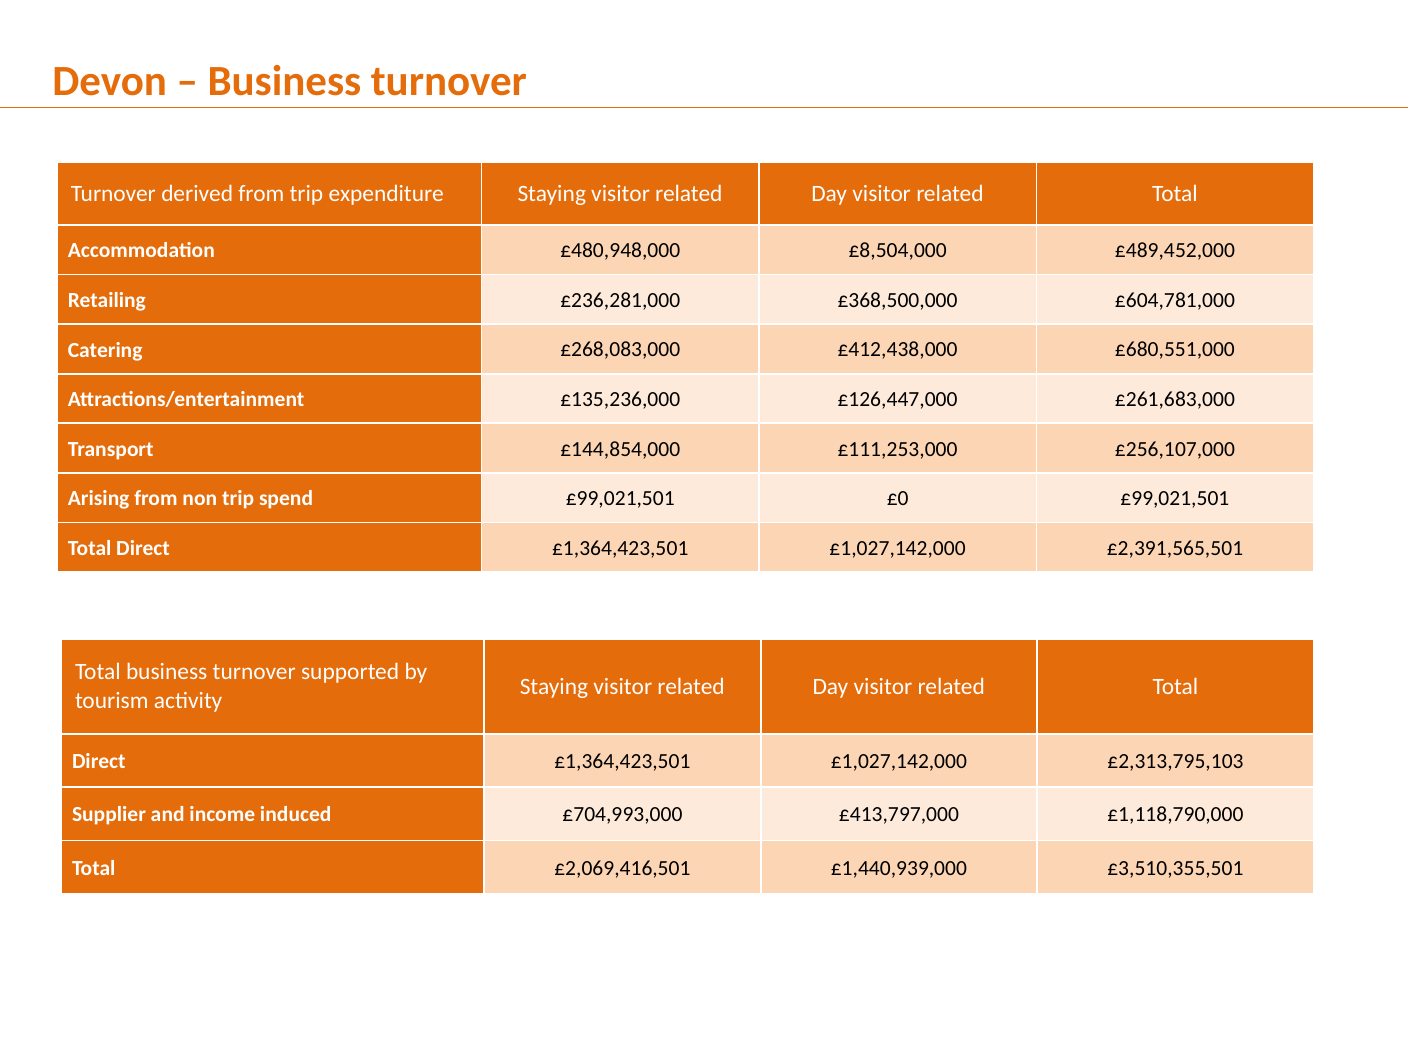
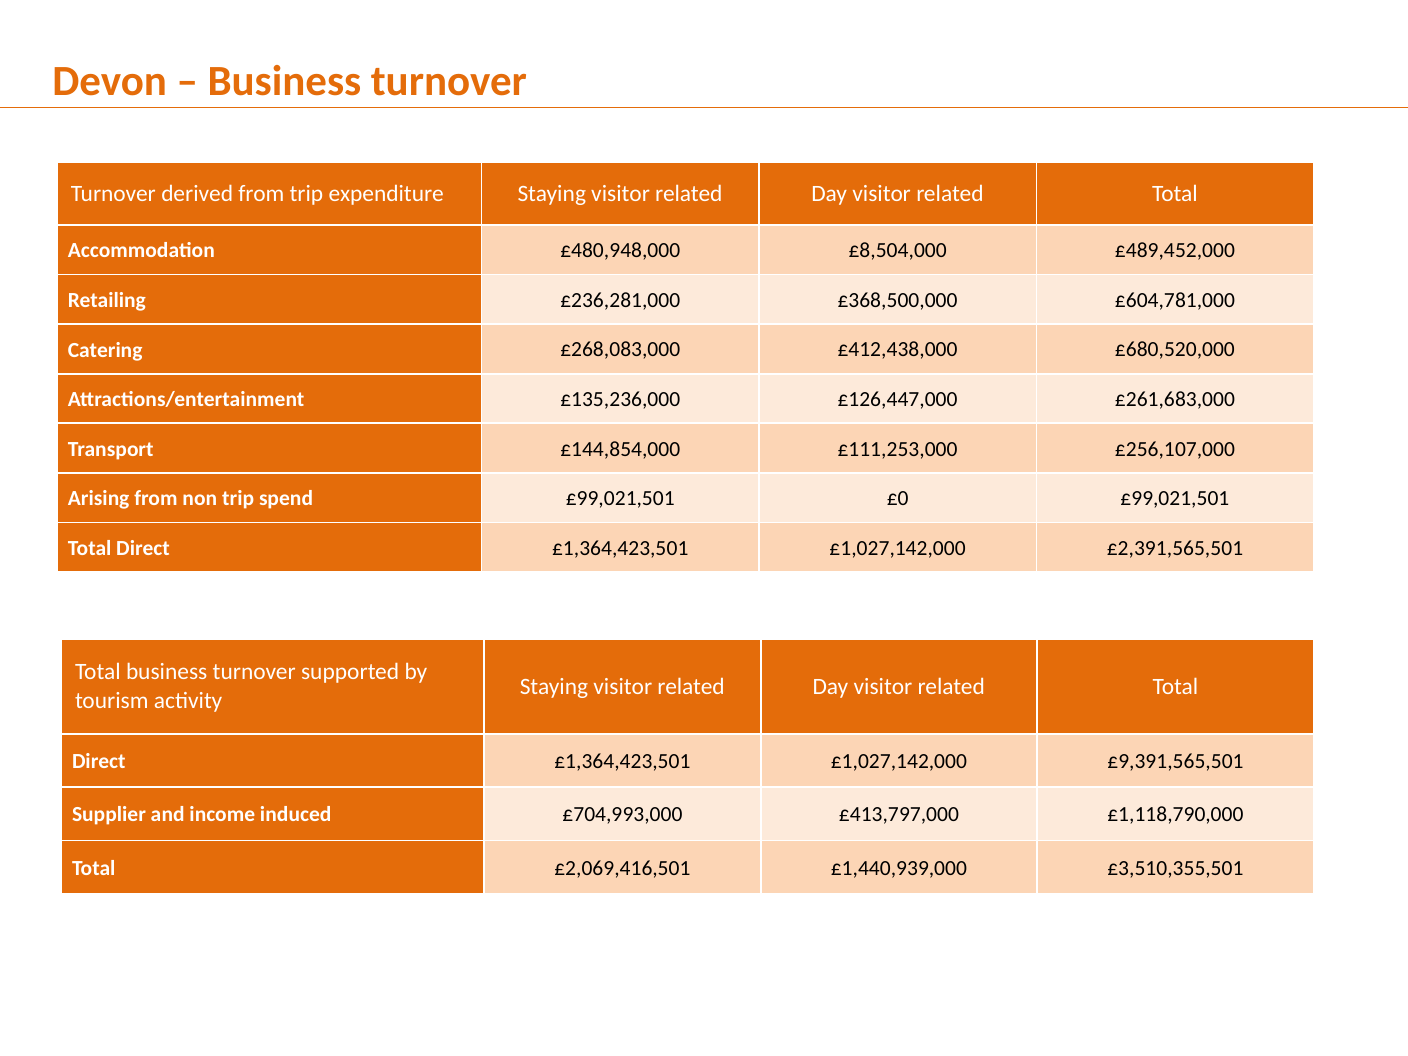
£680,551,000: £680,551,000 -> £680,520,000 (1175, 350)
£2,313,795,103: £2,313,795,103 -> £9,391,565,501 (1175, 761)
